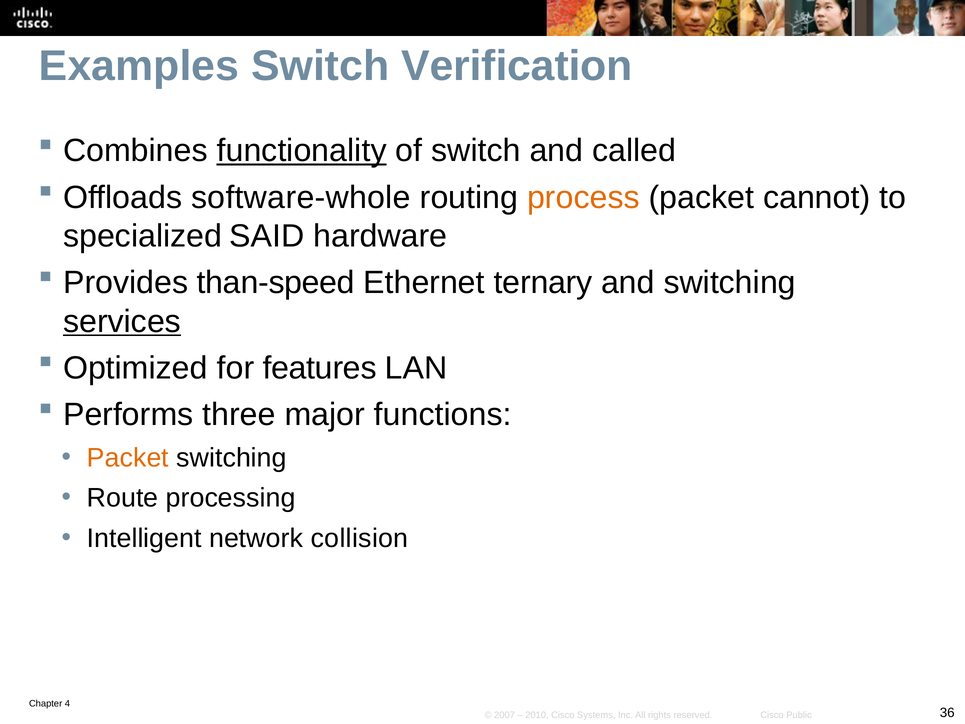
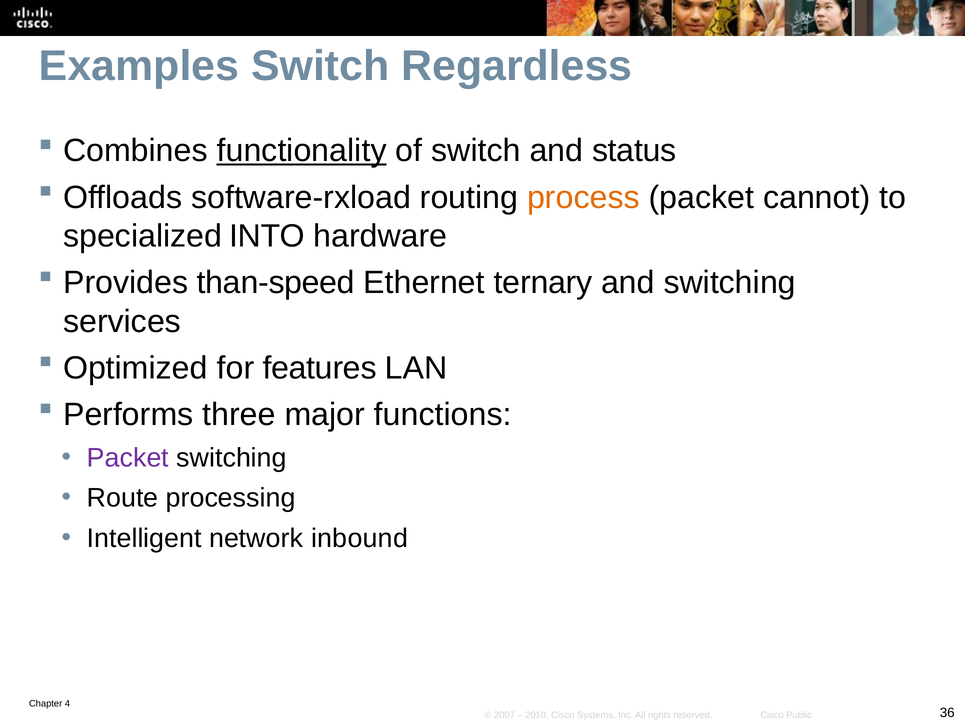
Verification: Verification -> Regardless (517, 66)
called: called -> status (634, 151)
software-whole: software-whole -> software-rxload (301, 197)
SAID: SAID -> INTO (267, 236)
services underline: present -> none (122, 321)
Packet colour: orange -> purple (128, 458)
collision: collision -> inbound (360, 538)
